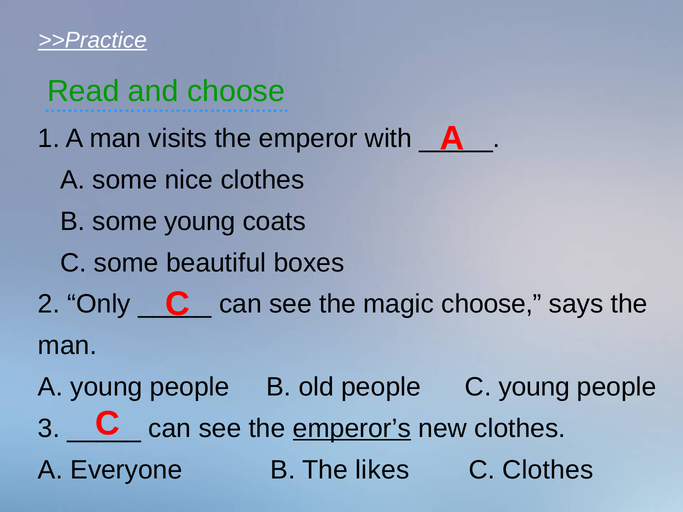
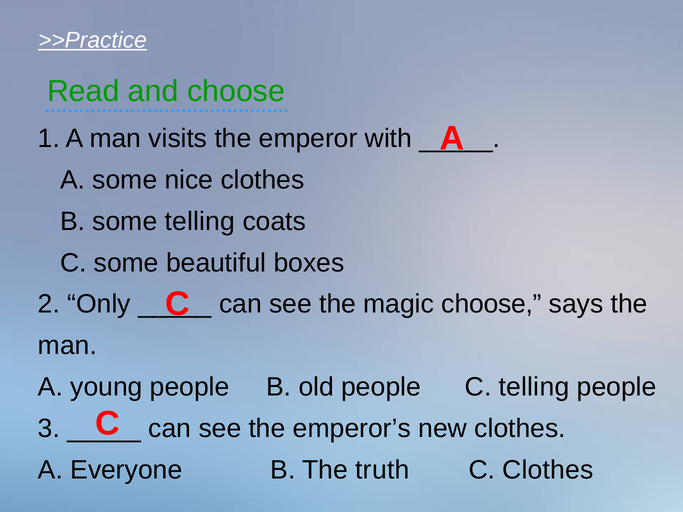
some young: young -> telling (200, 221)
C young: young -> telling (534, 387)
emperor’s underline: present -> none (352, 429)
likes: likes -> truth (382, 470)
